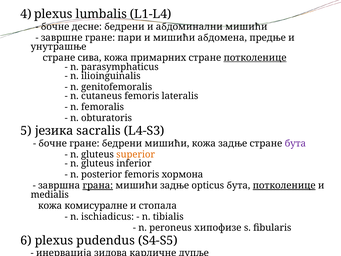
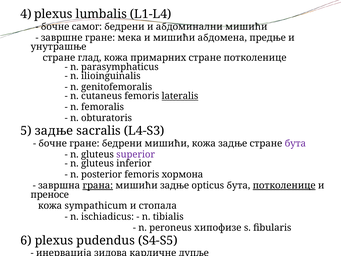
десне: десне -> самог (87, 27)
пари: пари -> мека (130, 38)
сива: сива -> глад (90, 58)
потколенице underline: present -> none (255, 58)
lateralis underline: none -> present (180, 96)
5 језика: језика -> задње (54, 131)
superior colour: orange -> purple (136, 154)
medialis: medialis -> преносе (50, 194)
комисуралне: комисуралне -> sympathicum (96, 205)
